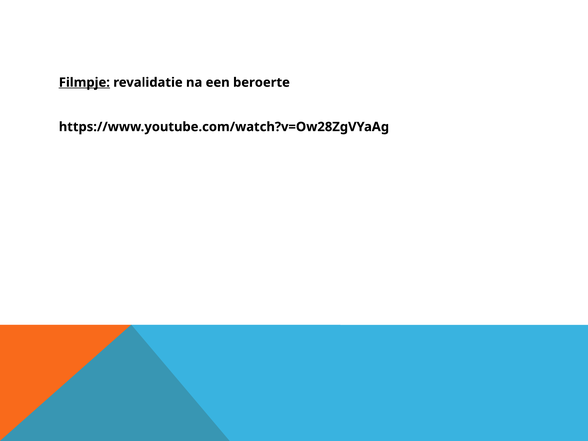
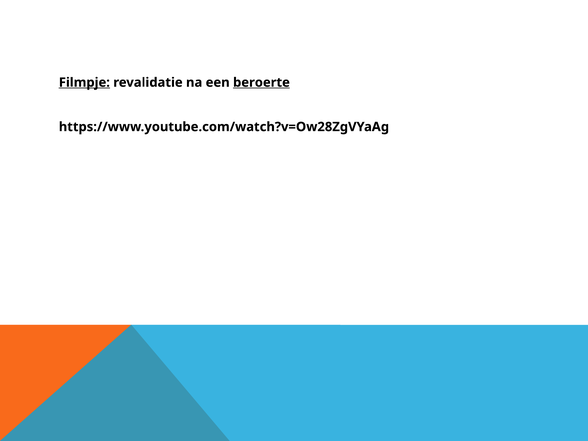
beroerte underline: none -> present (261, 82)
